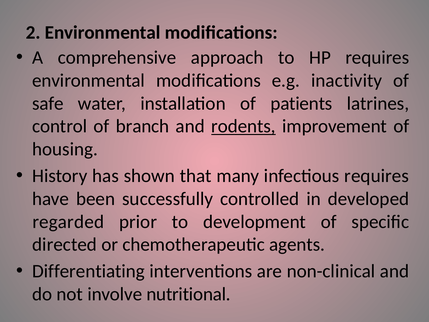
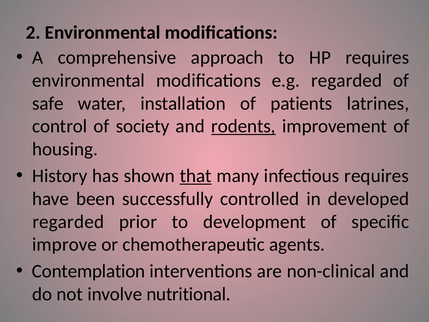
e.g inactivity: inactivity -> regarded (347, 80)
branch: branch -> society (143, 126)
that underline: none -> present (196, 176)
directed: directed -> improve (65, 244)
Differentiating: Differentiating -> Contemplation (89, 271)
